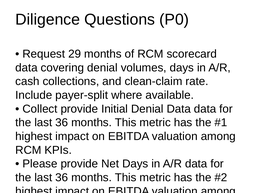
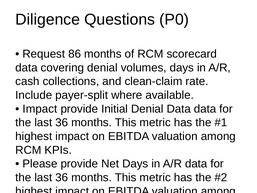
29: 29 -> 86 (75, 54)
Collect: Collect -> Impact (40, 109)
